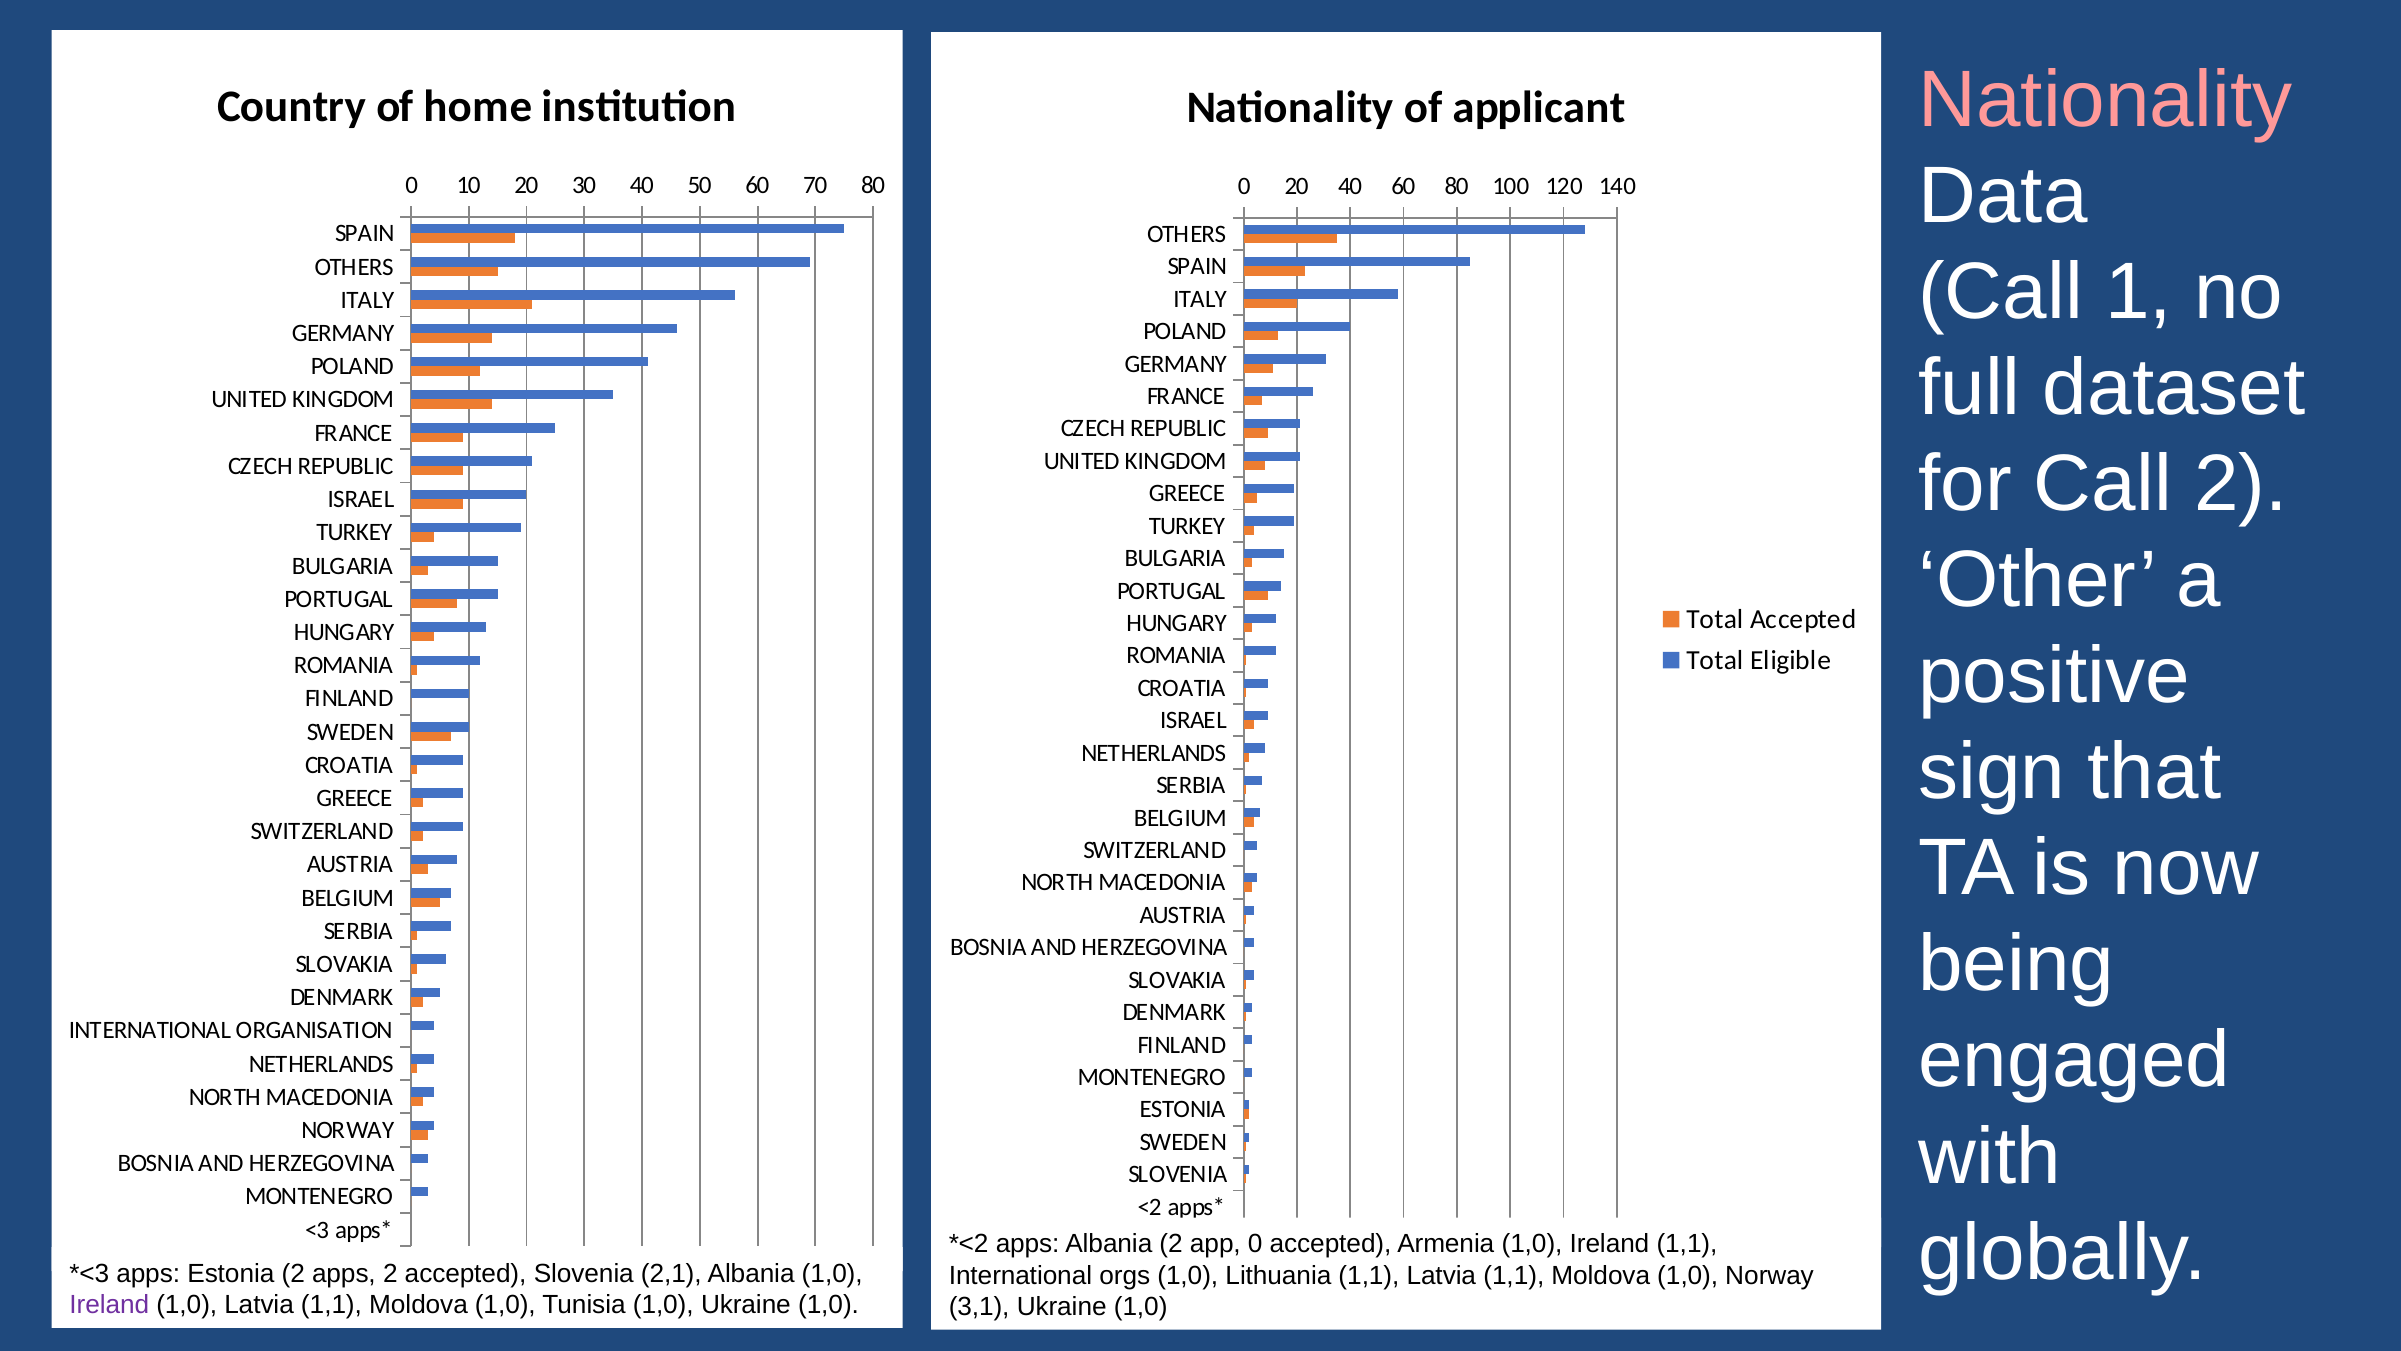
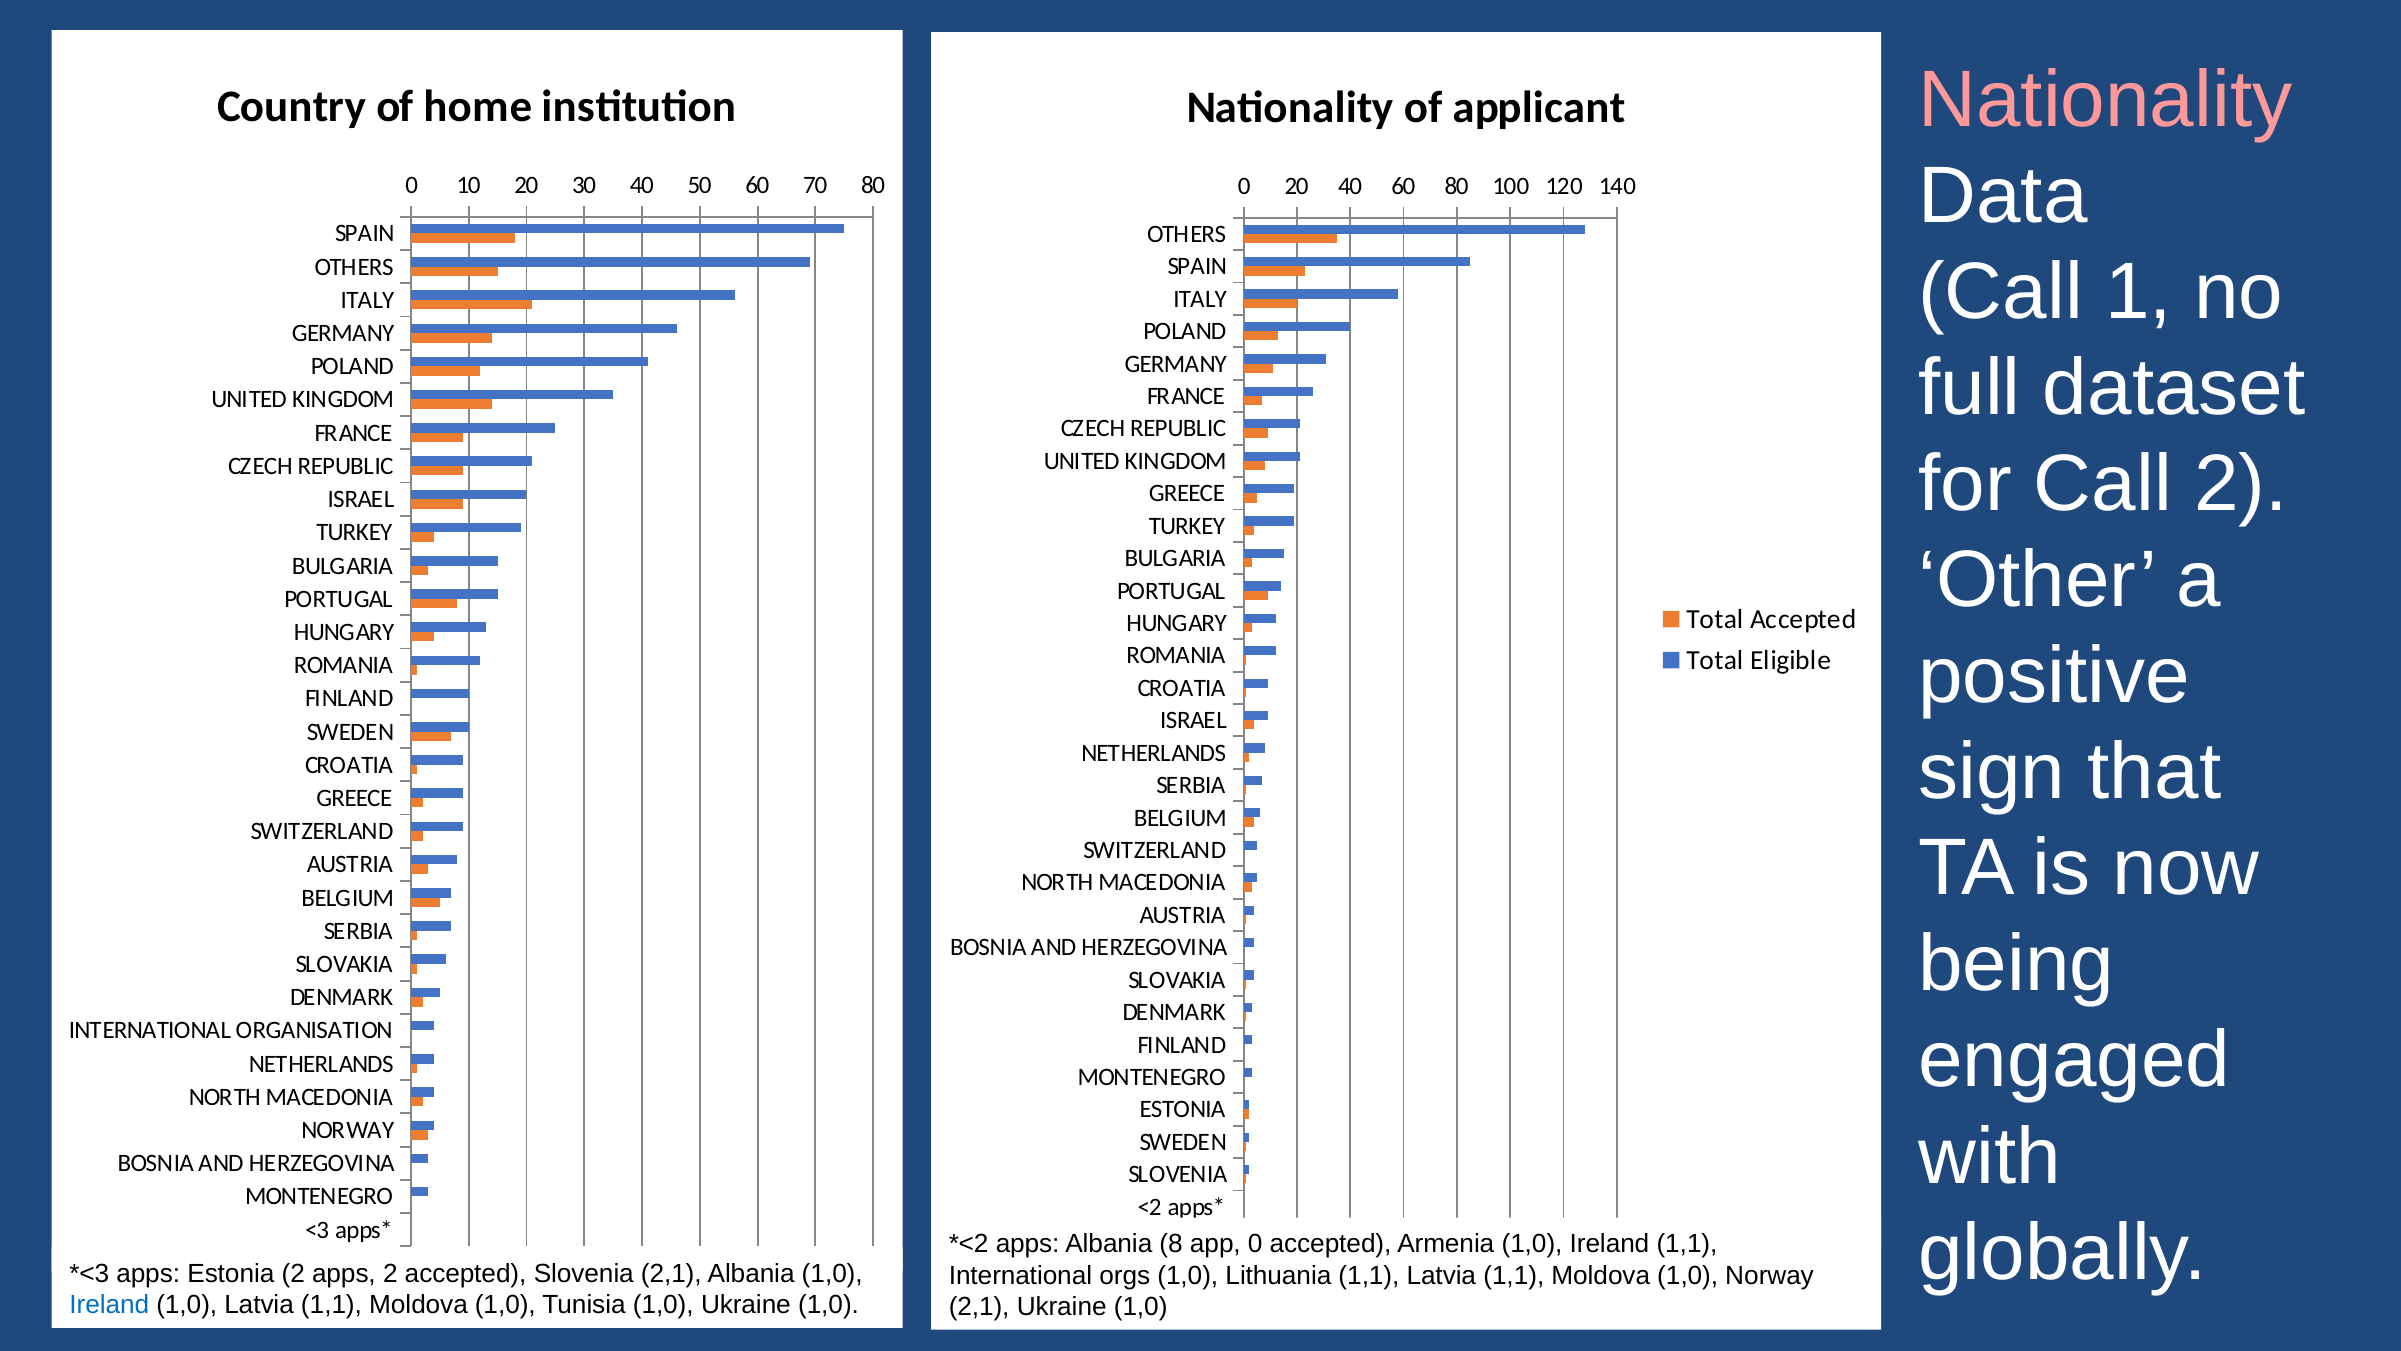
Albania 2: 2 -> 8 (1171, 1244)
Ireland colour: purple -> blue (109, 1305)
3,1: 3,1 -> 2,1 (979, 1307)
